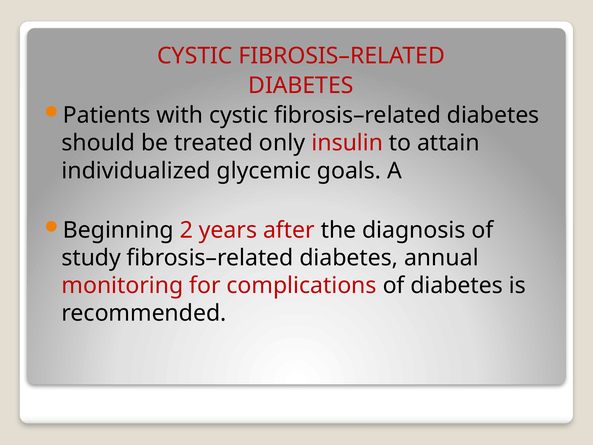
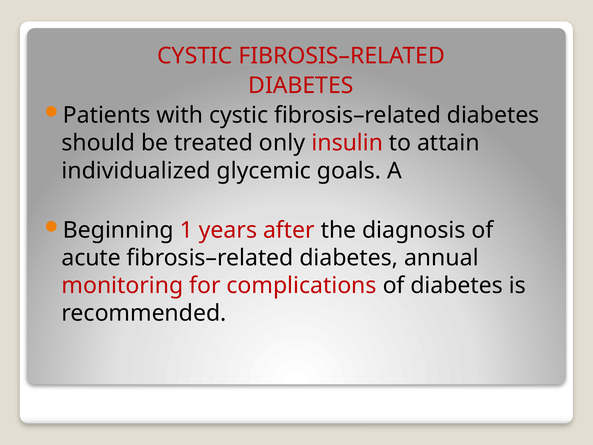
2: 2 -> 1 (186, 230)
study: study -> acute (91, 258)
